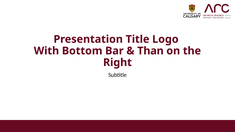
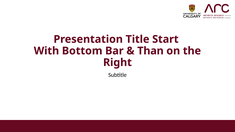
Logo: Logo -> Start (165, 39)
